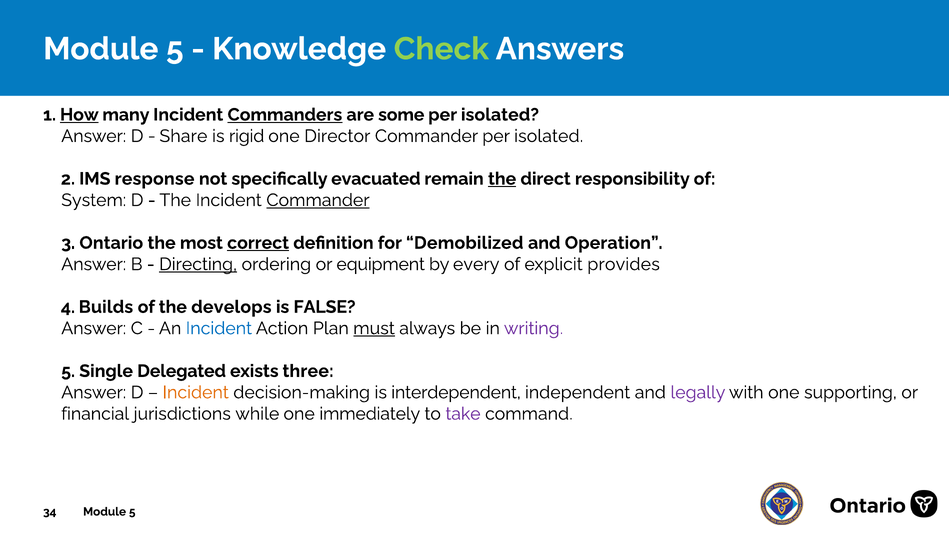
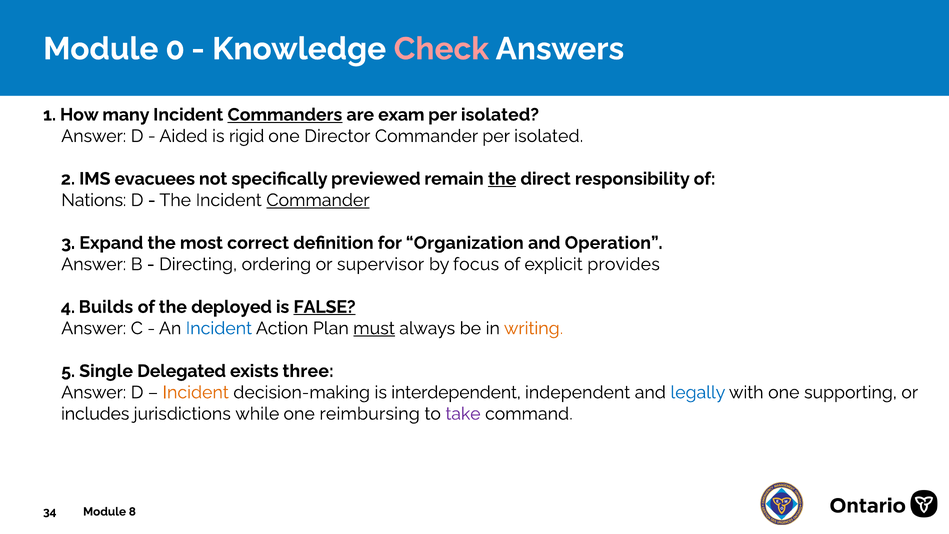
5: 5 -> 0 (175, 49)
Check colour: light green -> pink (441, 49)
How underline: present -> none (79, 115)
some: some -> exam (401, 115)
Share: Share -> Aided (184, 136)
response: response -> evacuees (155, 179)
evacuated: evacuated -> previewed (376, 179)
System: System -> Nations (94, 200)
Ontario: Ontario -> Expand (111, 243)
correct underline: present -> none (258, 243)
Demobilized: Demobilized -> Organization (465, 243)
Directing underline: present -> none (198, 264)
equipment: equipment -> supervisor (380, 264)
every: every -> focus (476, 264)
develops: develops -> deployed (232, 307)
FALSE underline: none -> present (325, 307)
writing colour: purple -> orange (533, 328)
legally colour: purple -> blue (698, 392)
financial: financial -> includes (95, 414)
immediately: immediately -> reimbursing (370, 414)
34 Module 5: 5 -> 8 (132, 511)
